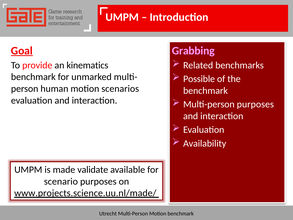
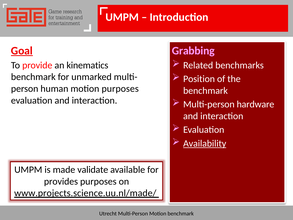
Possible: Possible -> Position (199, 79)
motion scenarios: scenarios -> purposes (120, 89)
Multi-person purposes: purposes -> hardware (255, 104)
Availability underline: none -> present (205, 143)
scenario: scenario -> provides (61, 181)
